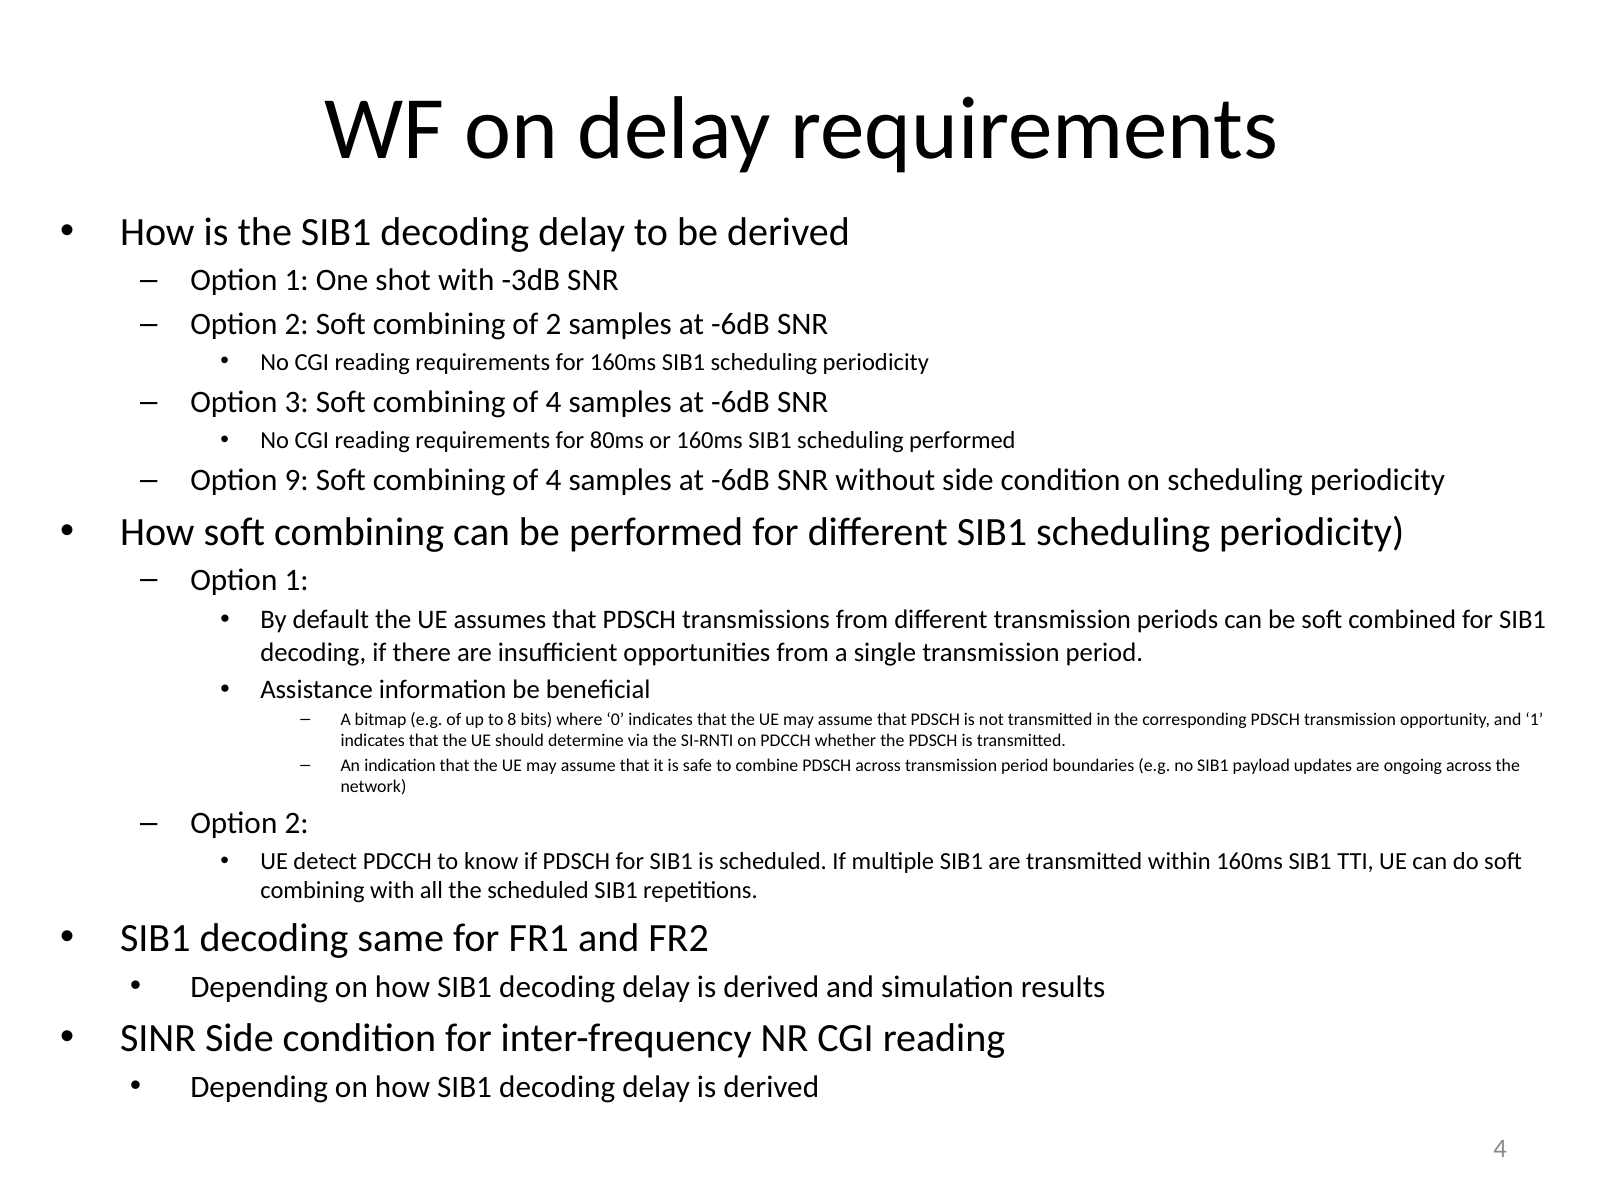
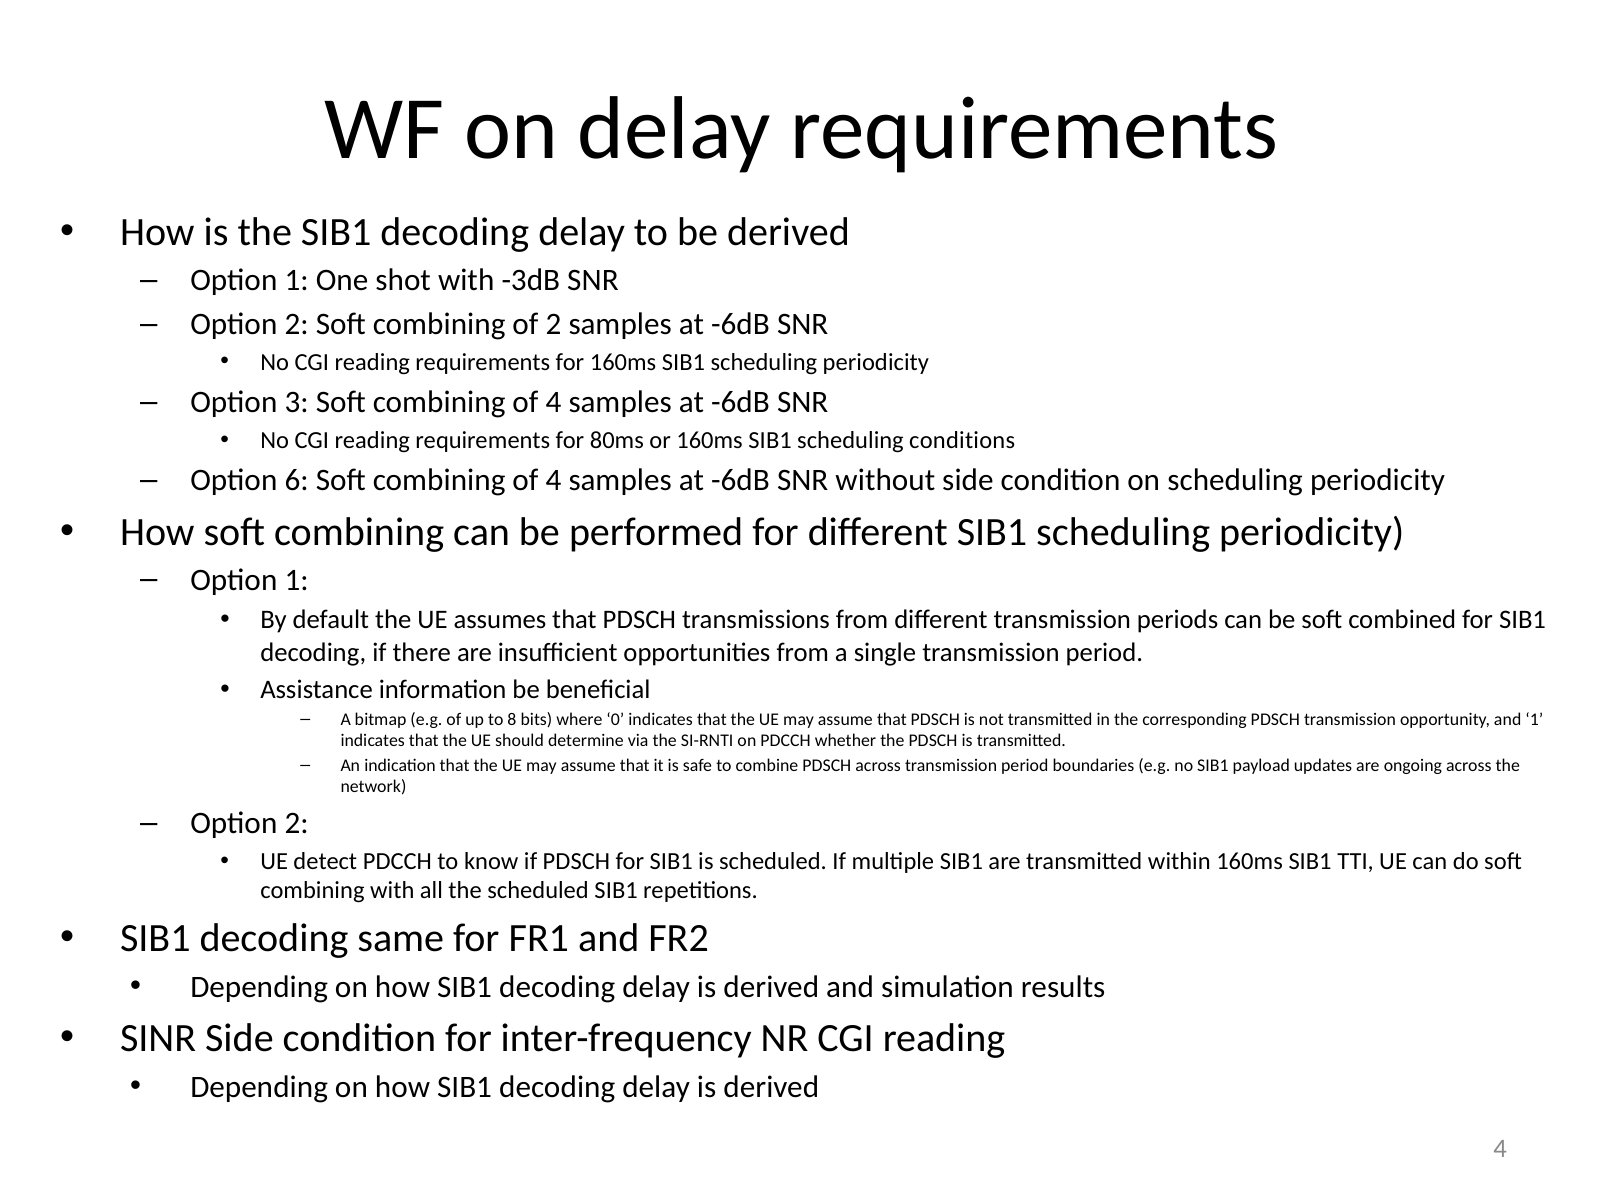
scheduling performed: performed -> conditions (962, 440)
9: 9 -> 6 (297, 480)
